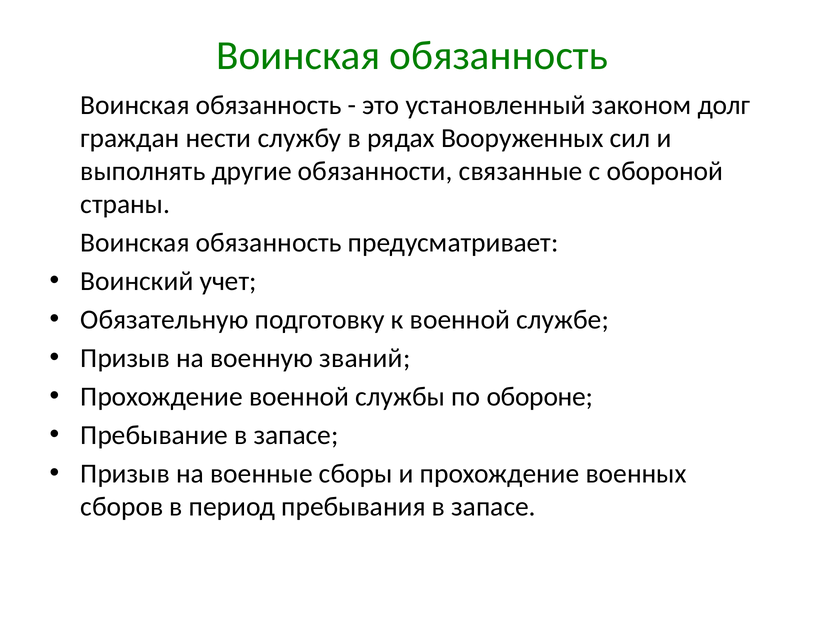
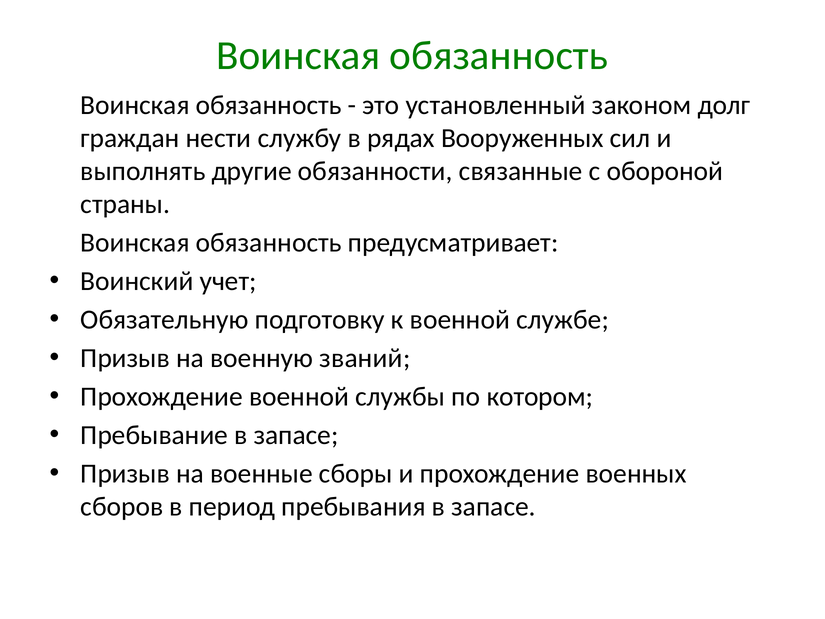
обороне: обороне -> котором (540, 397)
